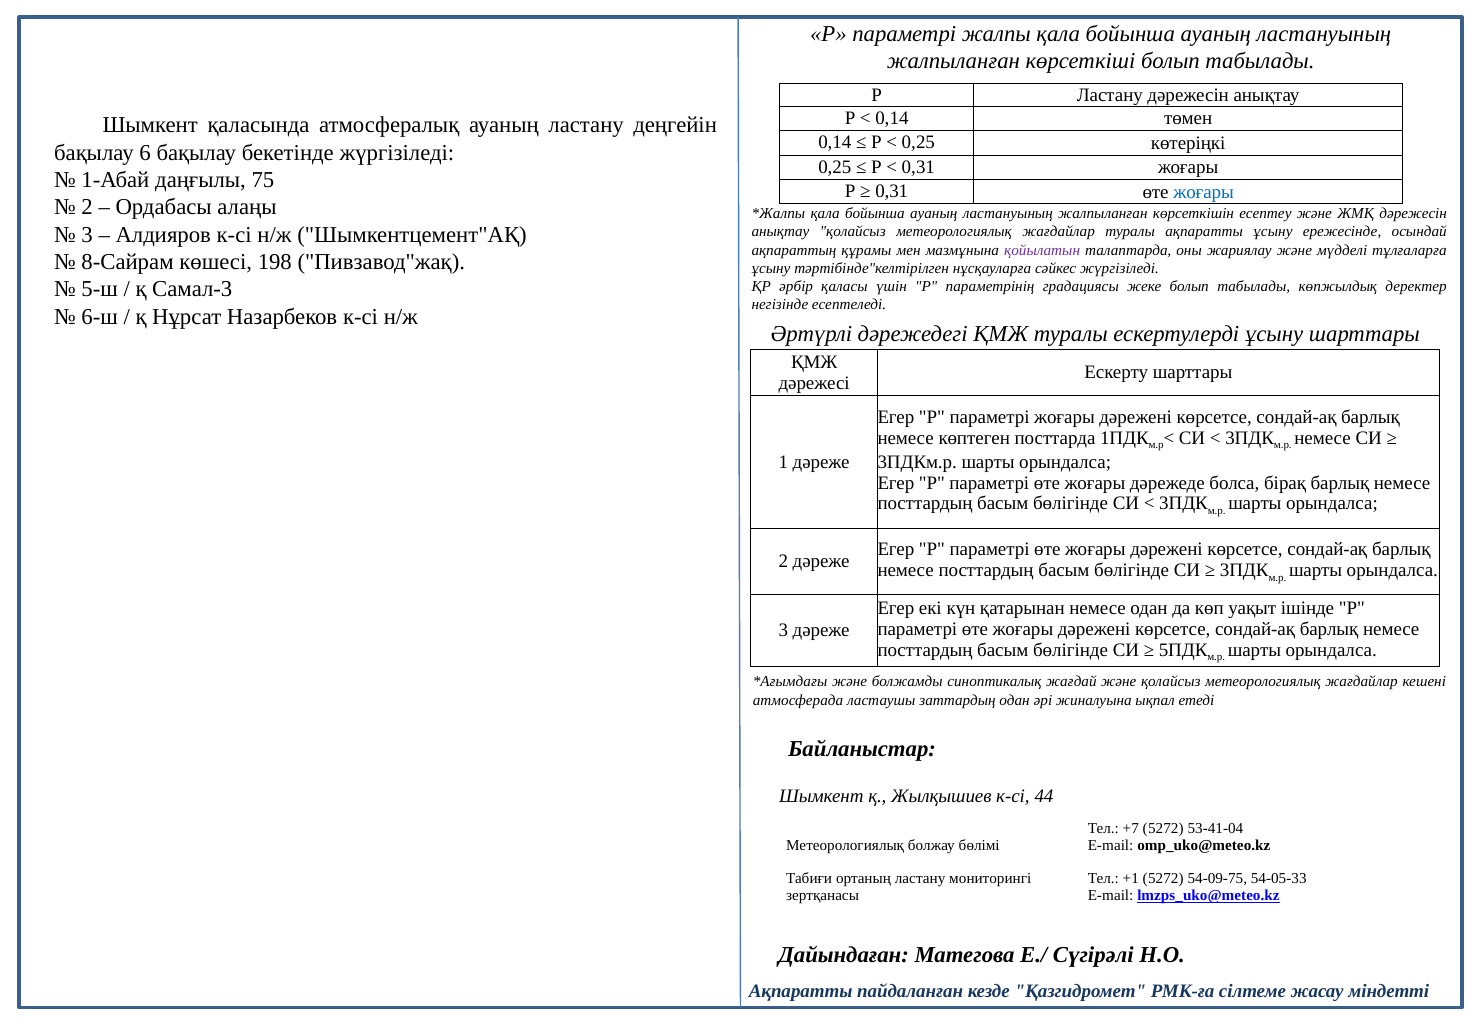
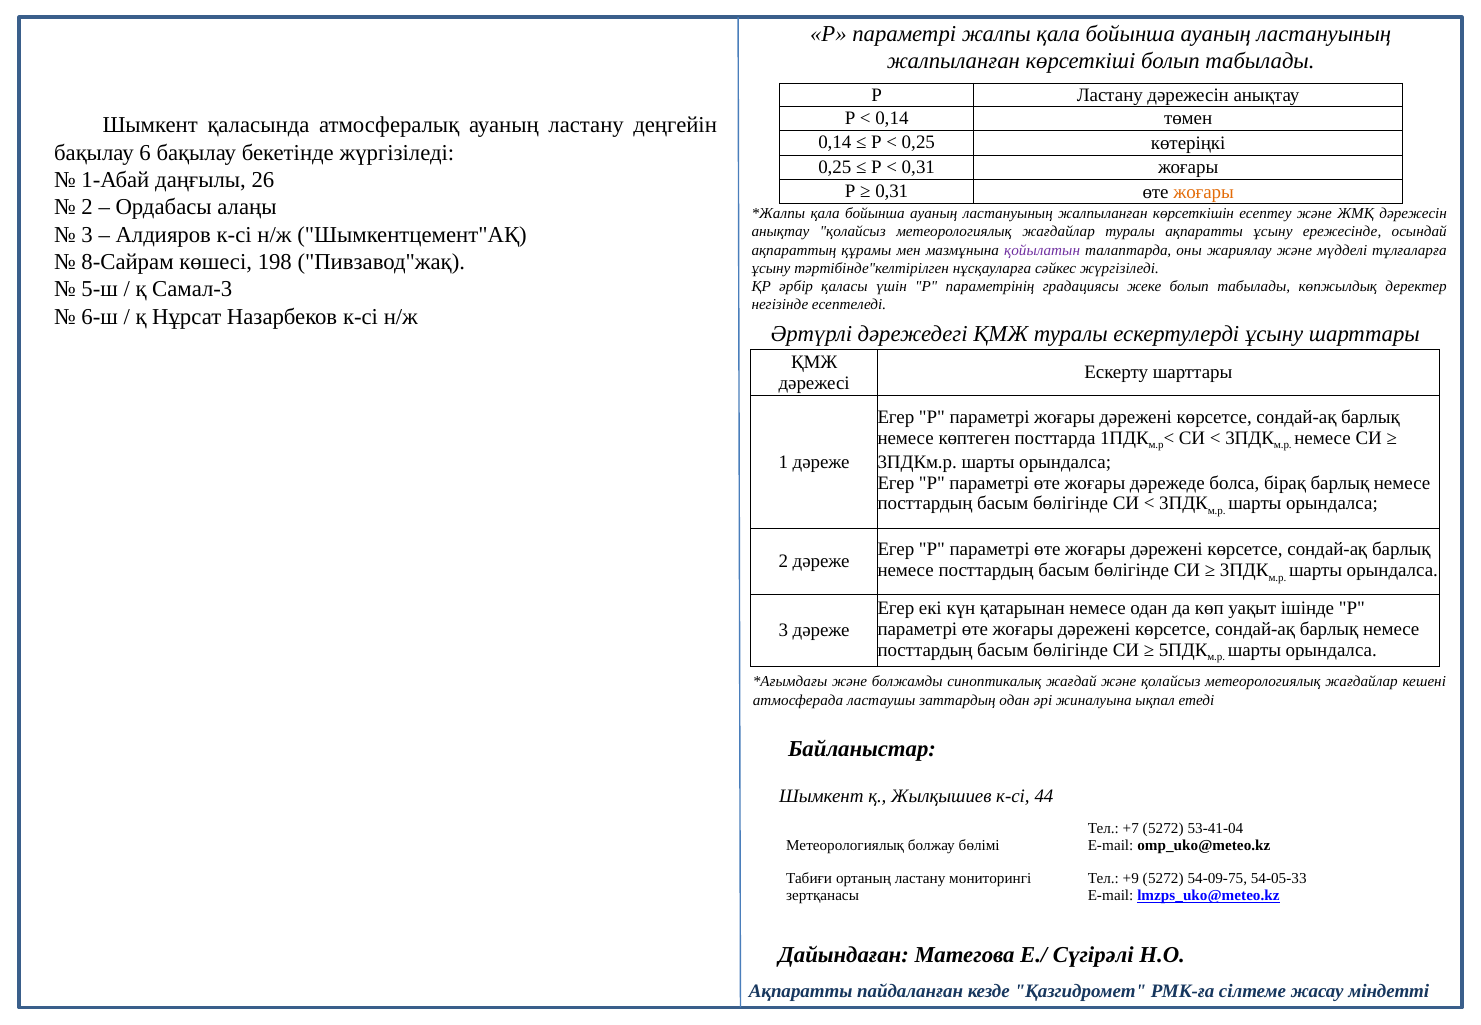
75: 75 -> 26 (263, 180)
жоғары colour: blue -> orange (1204, 192)
+1: +1 -> +9 (1131, 879)
